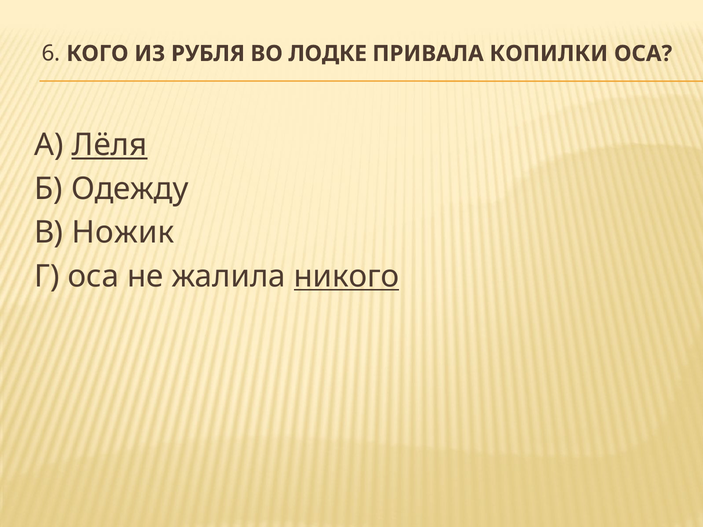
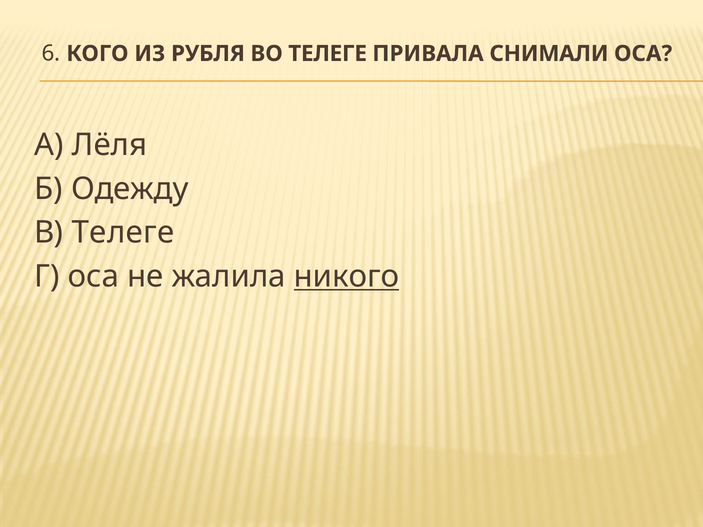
ВО ЛОДКЕ: ЛОДКЕ -> ТЕЛЕГЕ (328, 54)
КОПИЛКИ: КОПИЛКИ -> СНИМАЛИ (549, 54)
Лёля underline: present -> none (109, 145)
В Ножик: Ножик -> Телеге (123, 233)
